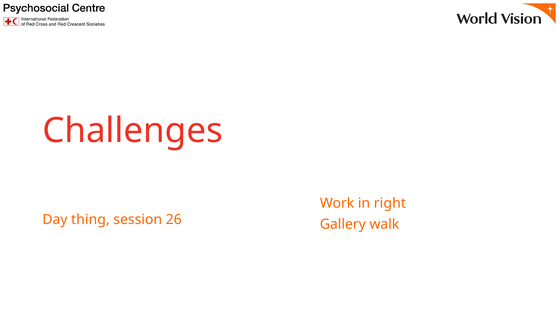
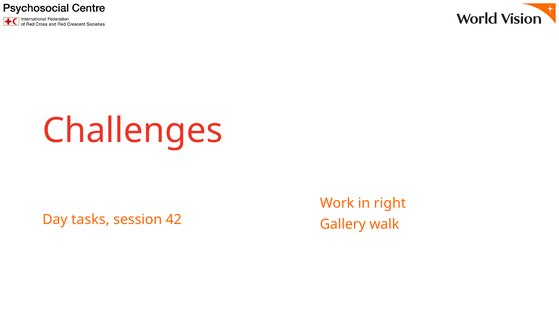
thing: thing -> tasks (90, 220)
26: 26 -> 42 (174, 220)
